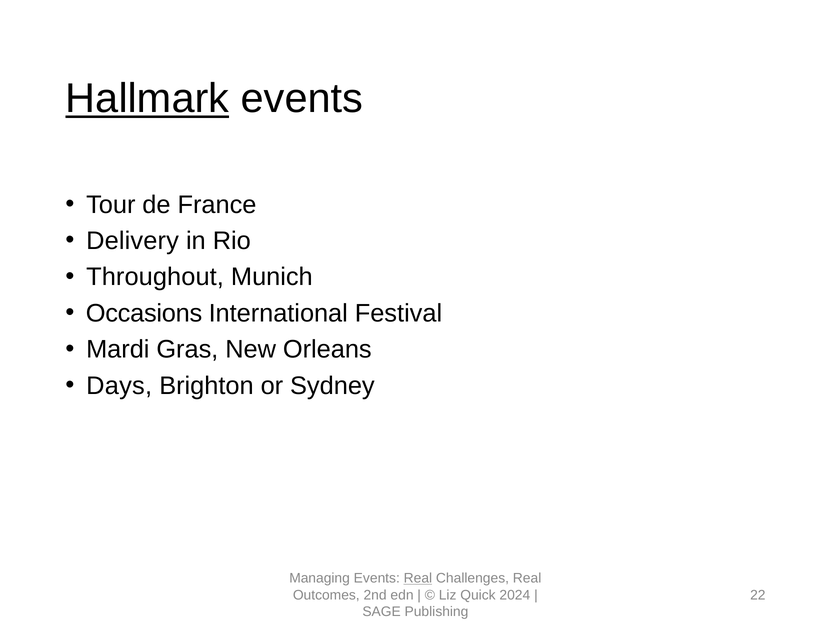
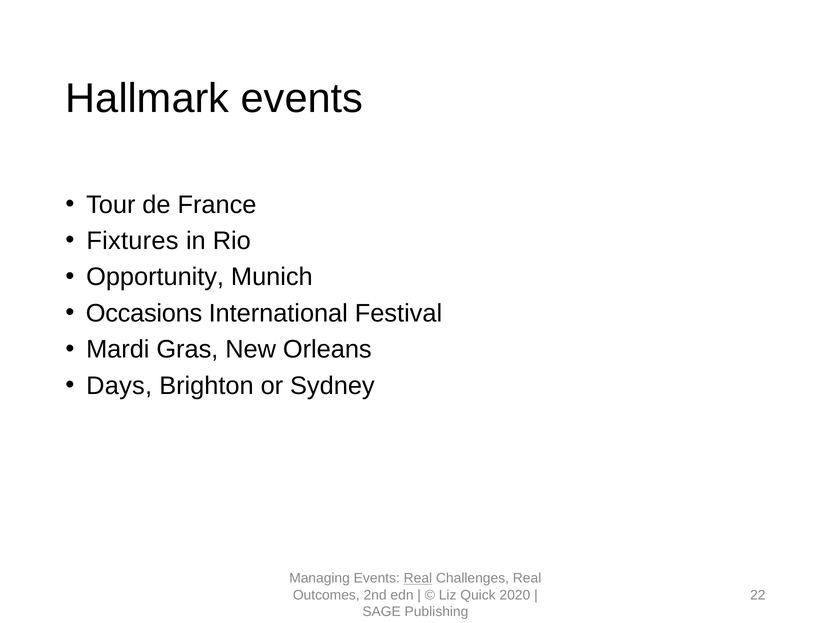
Hallmark underline: present -> none (147, 99)
Delivery: Delivery -> Fixtures (132, 241)
Throughout: Throughout -> Opportunity (155, 277)
2024: 2024 -> 2020 (515, 595)
